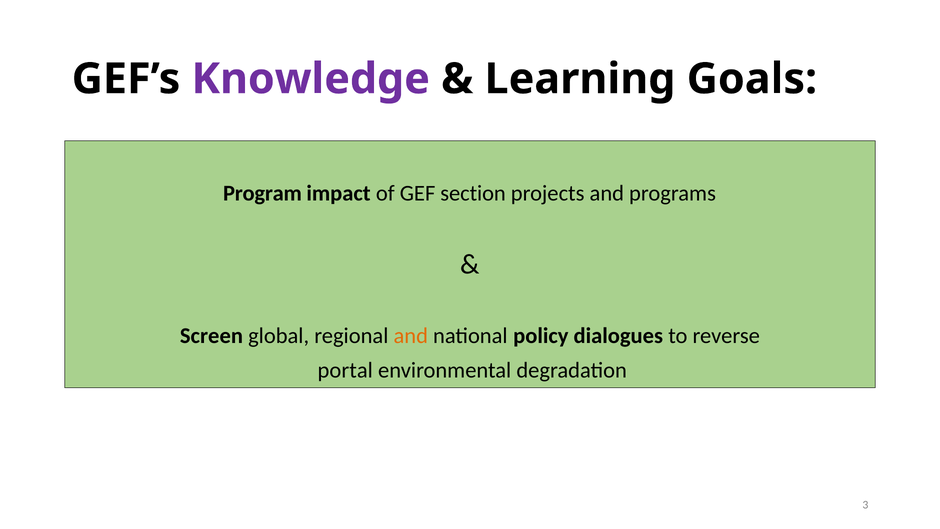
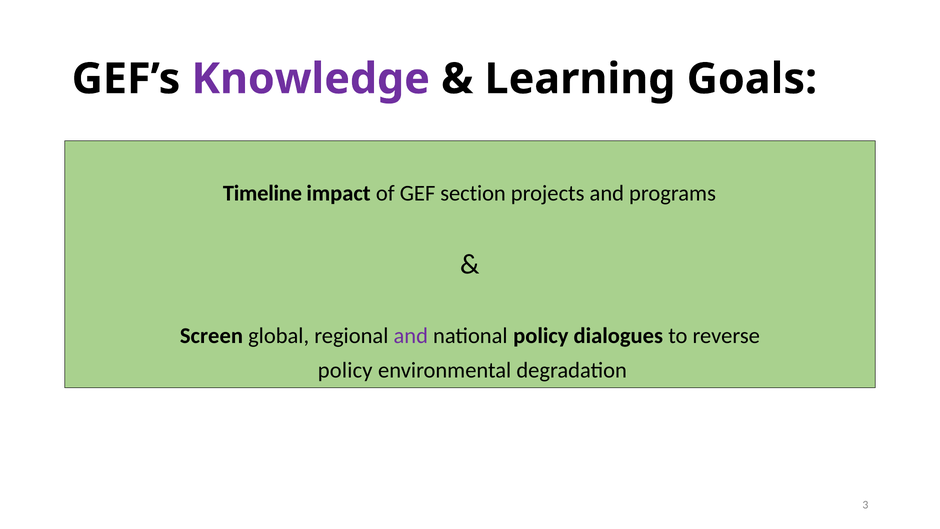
Program: Program -> Timeline (262, 193)
and colour: orange -> purple (411, 336)
portal: portal -> policy (345, 370)
